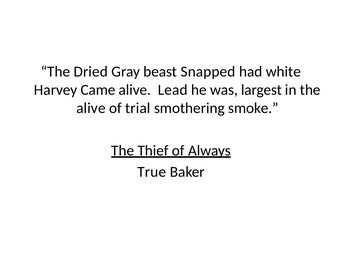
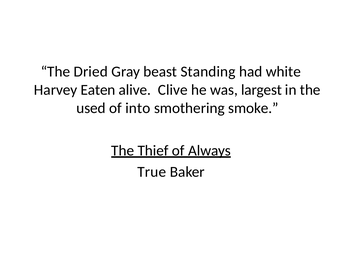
Snapped: Snapped -> Standing (208, 72)
Came: Came -> Eaten (98, 90)
Lead: Lead -> Clive (173, 90)
alive: alive -> used (91, 108)
trial: trial -> into (138, 108)
